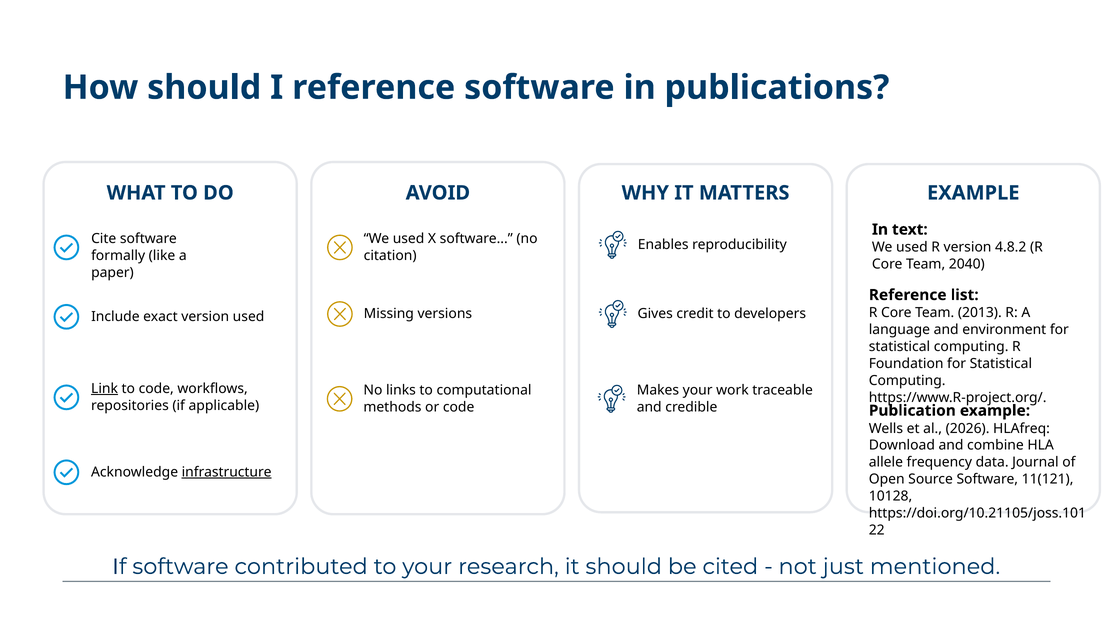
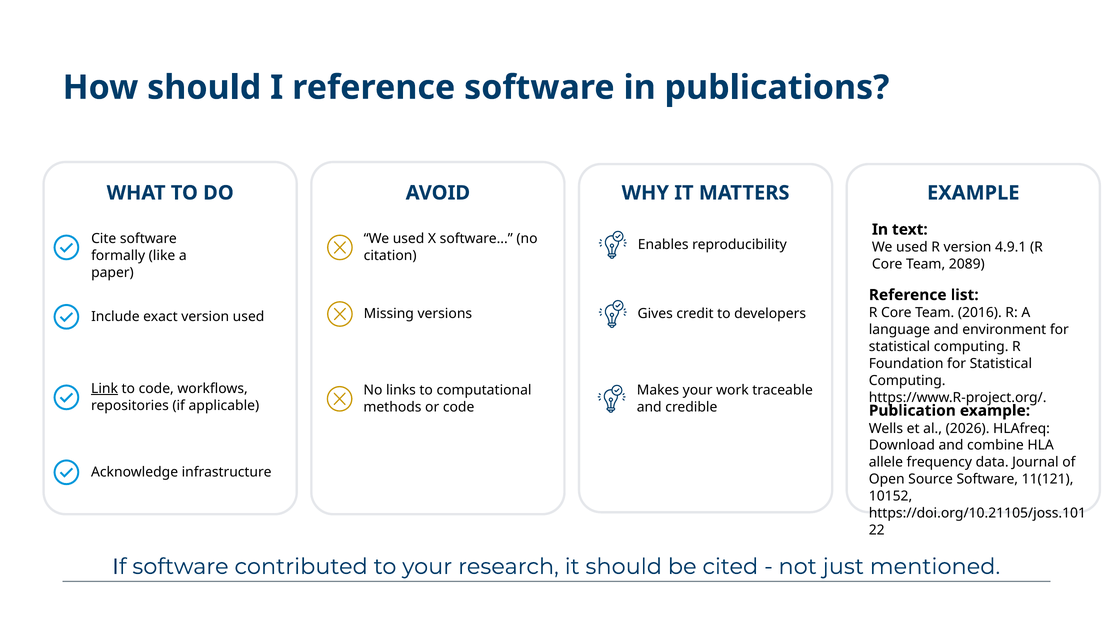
4.8.2: 4.8.2 -> 4.9.1 (1011, 247)
2040: 2040 -> 2089 (967, 264)
2013: 2013 -> 2016 (980, 313)
infrastructure underline: present -> none (227, 472)
10128: 10128 -> 10152 (891, 496)
